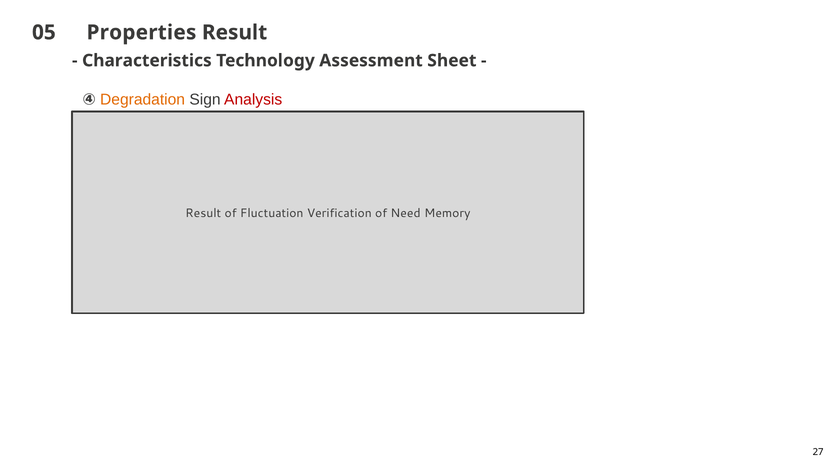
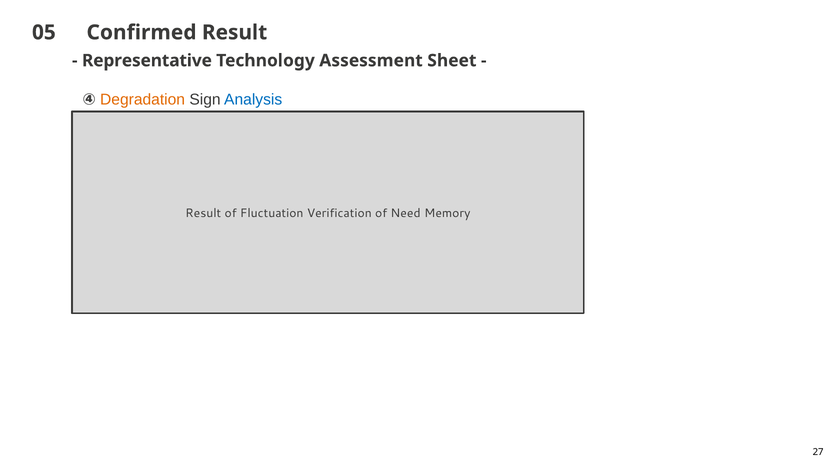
Properties: Properties -> Confirmed (142, 32)
Characteristics: Characteristics -> Representative (147, 61)
Analysis colour: red -> blue (253, 100)
